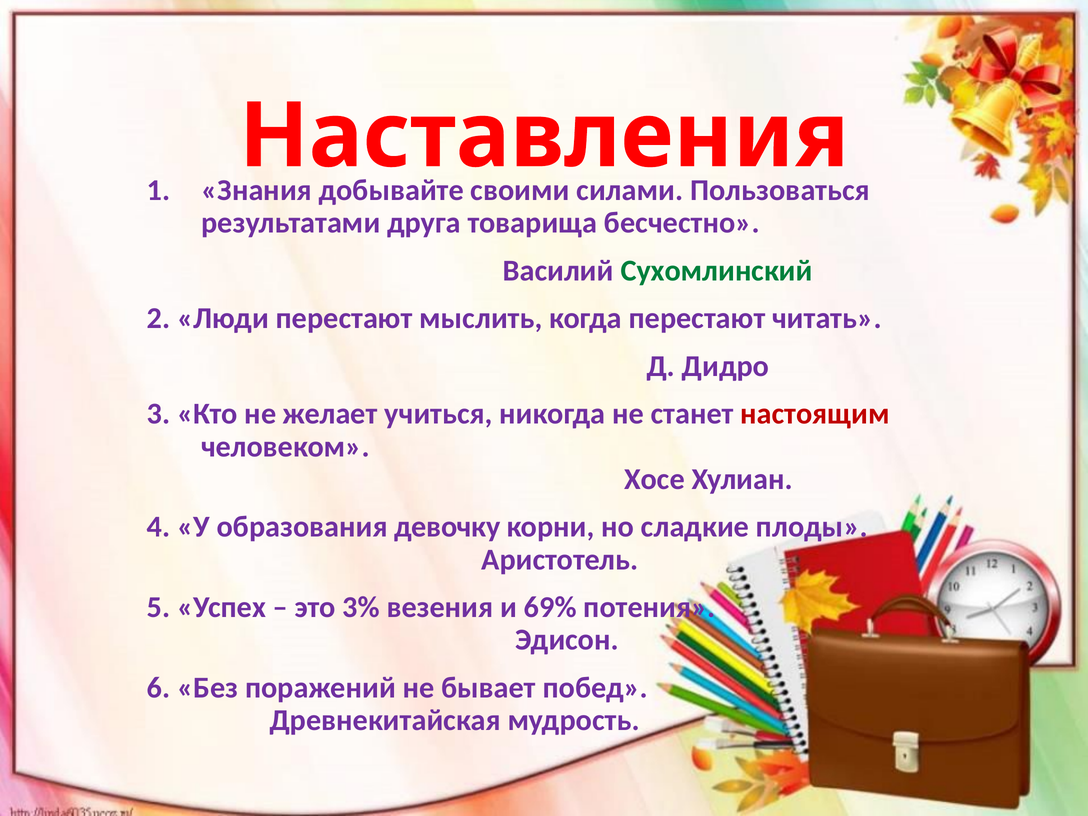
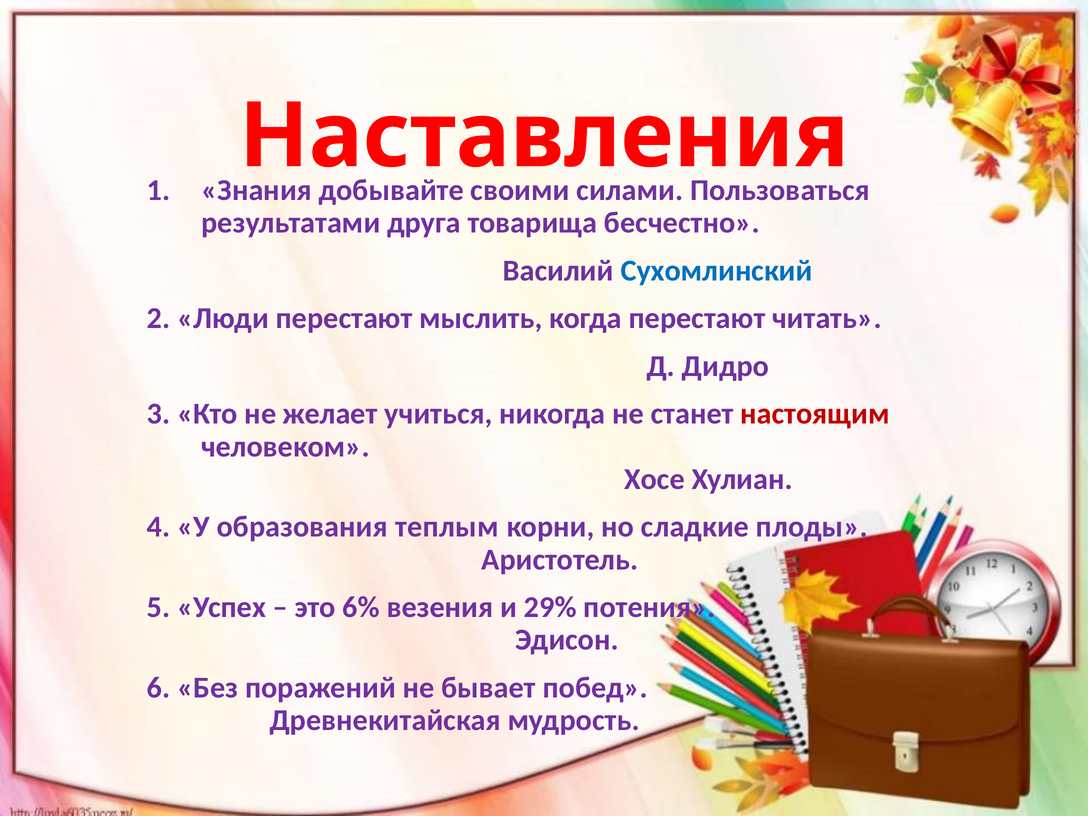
Сухомлинский colour: green -> blue (717, 271)
девочку: девочку -> теплым (447, 527)
3%: 3% -> 6% (361, 607)
69%: 69% -> 29% (550, 607)
